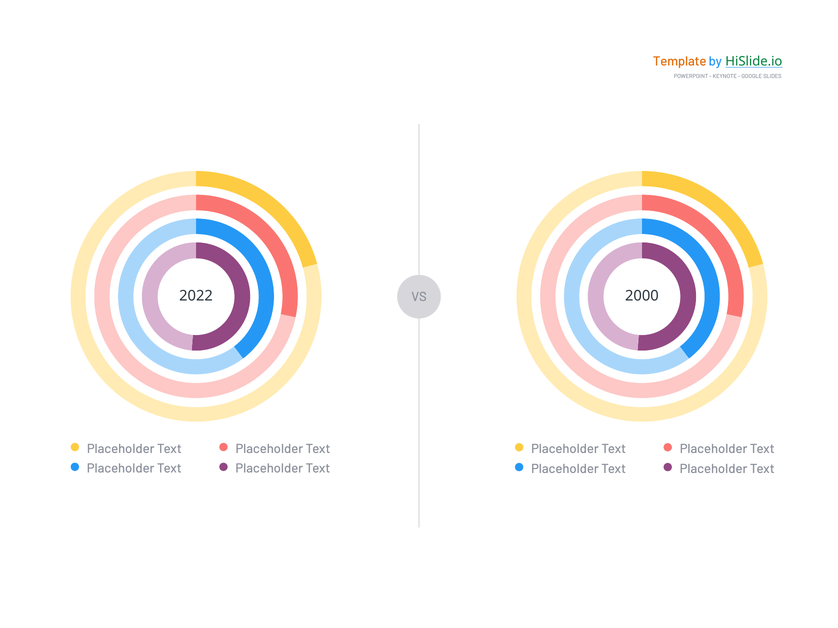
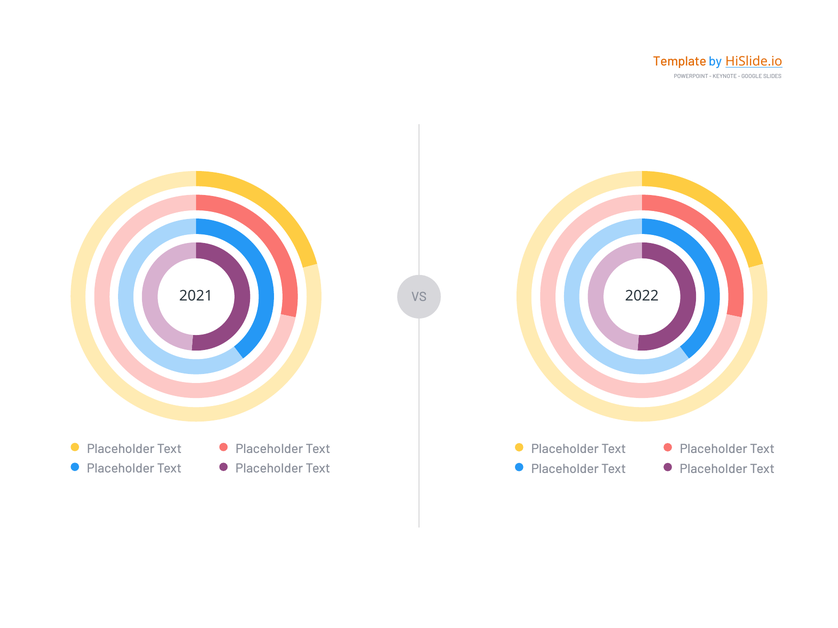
HiSlide.io colour: green -> orange (754, 61)
2022: 2022 -> 2021 (196, 296)
2000: 2000 -> 2022 (642, 296)
